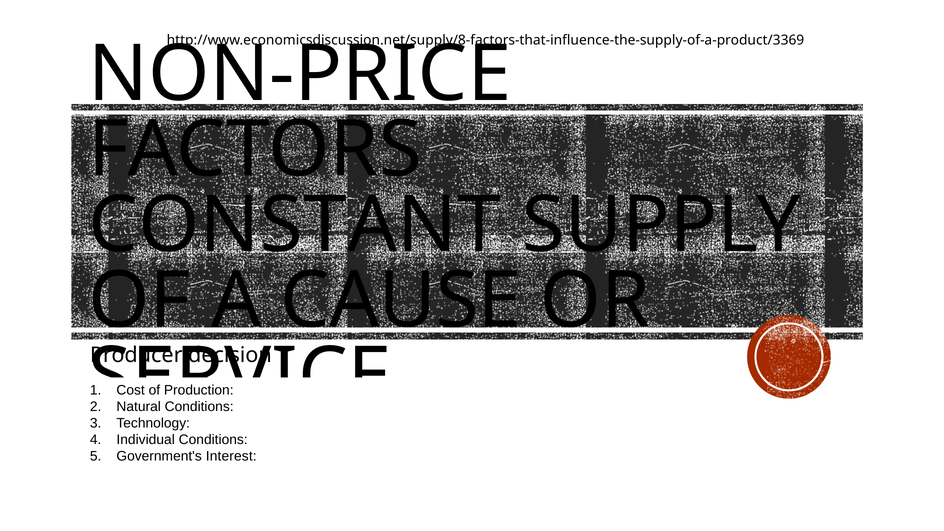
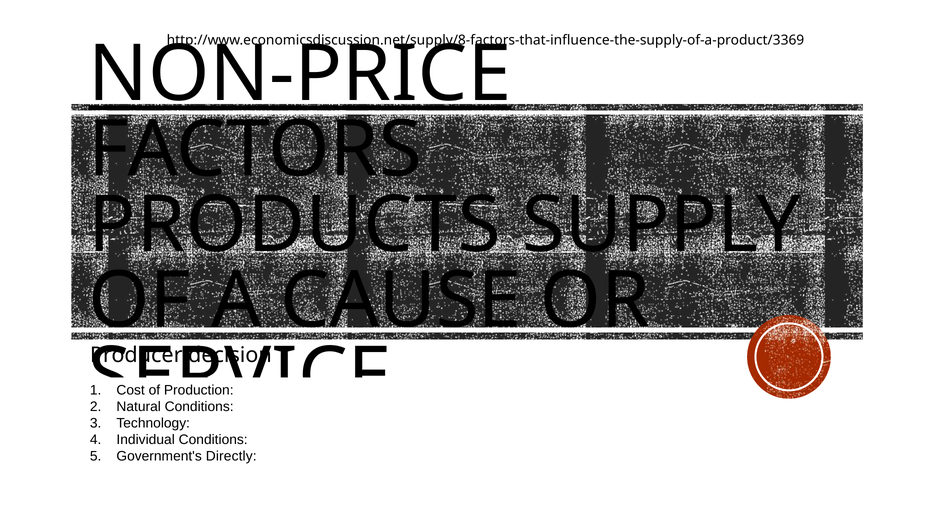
NON-PRICE underline: none -> present (300, 74)
CONSTANT: CONSTANT -> PRODUCTS (295, 225)
Interest: Interest -> Directly (231, 456)
